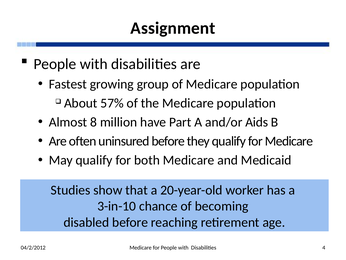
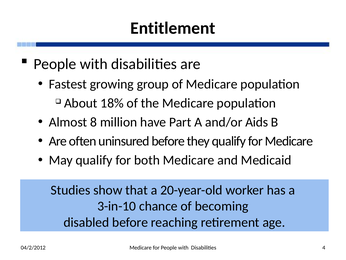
Assignment: Assignment -> Entitlement (173, 28)
57%: 57% -> 18% (112, 103)
